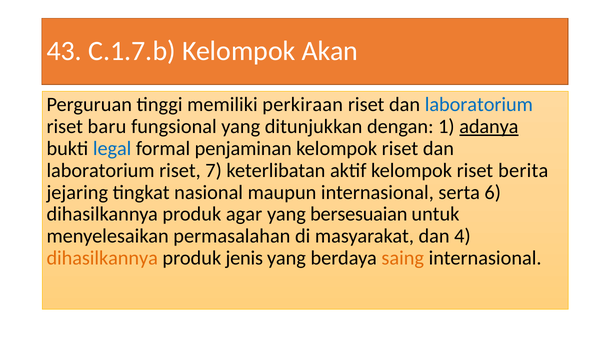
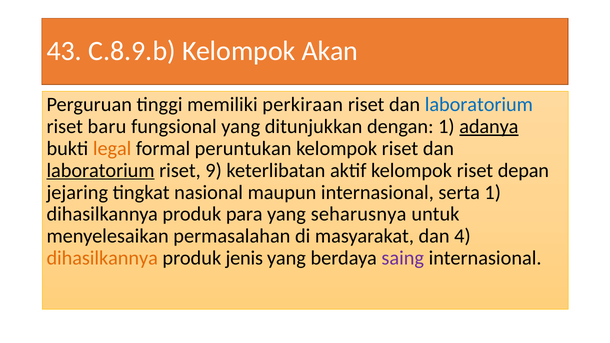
C.1.7.b: C.1.7.b -> C.8.9.b (132, 51)
legal colour: blue -> orange (112, 148)
penjaminan: penjaminan -> peruntukan (243, 148)
laboratorium underline: none -> present (101, 170)
7: 7 -> 9 (214, 170)
berita: berita -> depan (523, 170)
serta 6: 6 -> 1 (493, 192)
agar: agar -> para (244, 214)
bersesuaian: bersesuaian -> seharusnya (359, 214)
saing colour: orange -> purple (403, 258)
